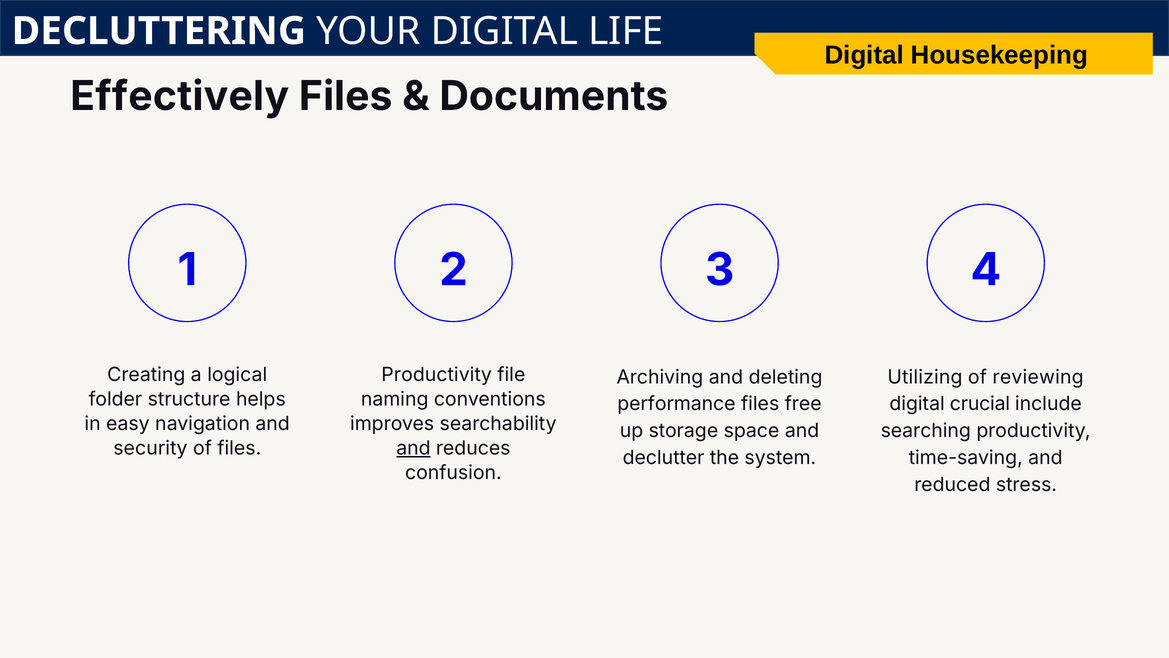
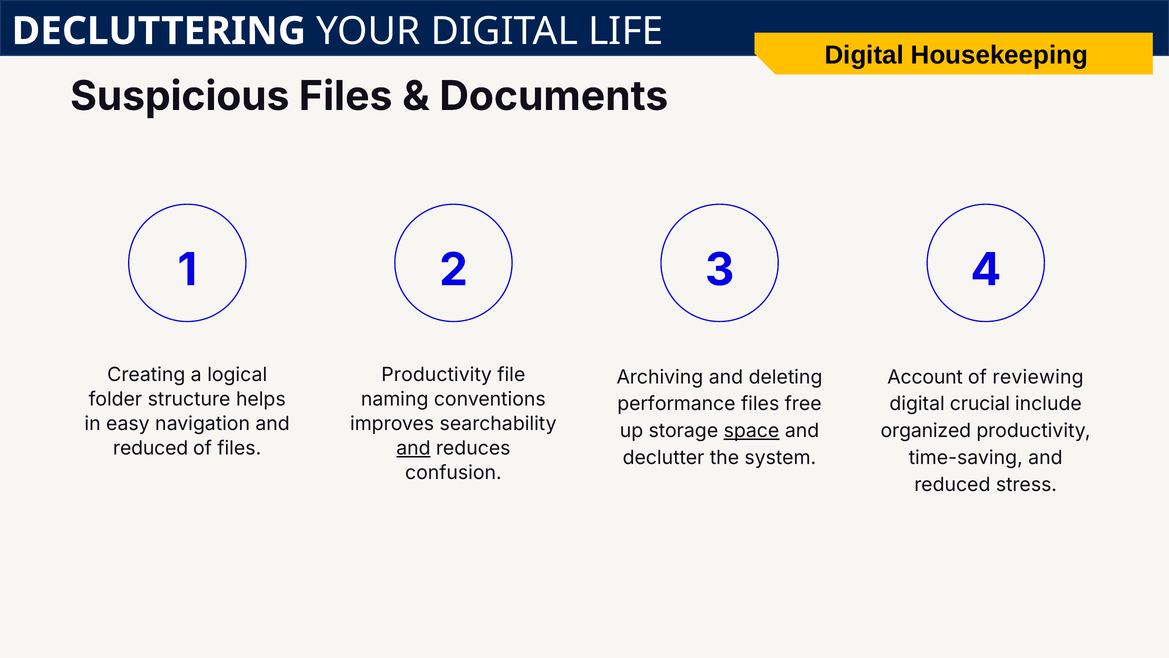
Effectively: Effectively -> Suspicious (180, 96)
Utilizing: Utilizing -> Account (925, 377)
space underline: none -> present (751, 431)
searching: searching -> organized (926, 431)
security: security -> reduced (151, 448)
